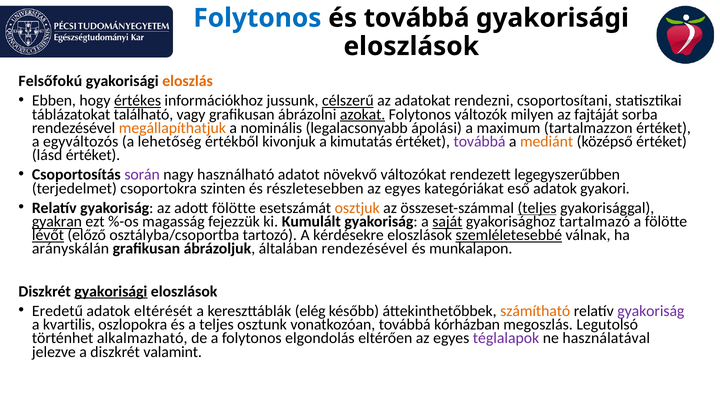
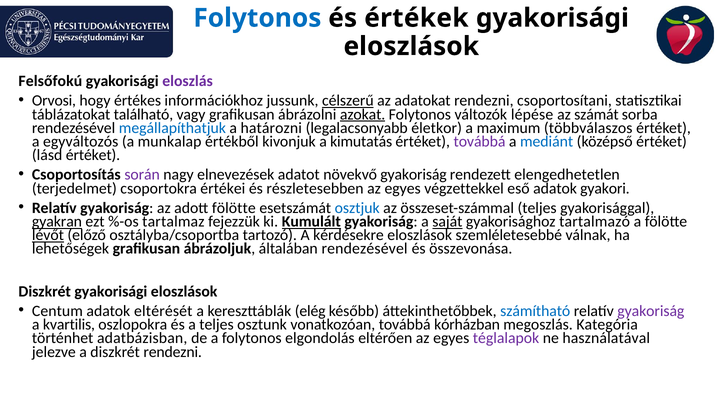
és továbbá: továbbá -> értékek (416, 18)
eloszlás colour: orange -> purple (188, 81)
Ebben: Ebben -> Orvosi (54, 101)
értékes underline: present -> none (138, 101)
milyen: milyen -> lépése (532, 114)
fajtáját: fajtáját -> számát (596, 114)
megállapíthatjuk colour: orange -> blue (172, 128)
nominális: nominális -> határozni (271, 128)
ápolási: ápolási -> életkor (437, 128)
tartalmazzon: tartalmazzon -> többválaszos (588, 128)
lehetőség: lehetőség -> munkalap (170, 142)
mediánt colour: orange -> blue (547, 142)
használható: használható -> elnevezések (236, 175)
növekvő változókat: változókat -> gyakoriság (414, 175)
legegyszerűbben: legegyszerűbben -> elengedhetetlen (567, 175)
szinten: szinten -> értékei (223, 188)
kategóriákat: kategóriákat -> végzettekkel (464, 188)
osztjuk colour: orange -> blue (357, 208)
teljes underline: present -> none (537, 208)
magasság: magasság -> tartalmaz (173, 222)
Kumulált underline: none -> present (311, 222)
szemléletesebbé underline: present -> none (509, 235)
arányskálán: arányskálán -> lehetőségek (71, 249)
munkalapon: munkalapon -> összevonása (471, 249)
gyakorisági underline: present -> none (111, 291)
Eredetű: Eredetű -> Centum (57, 311)
számítható colour: orange -> blue (535, 311)
Legutolsó: Legutolsó -> Kategória (607, 325)
alkalmazható: alkalmazható -> adatbázisban (142, 338)
diszkrét valamint: valamint -> rendezni (173, 352)
